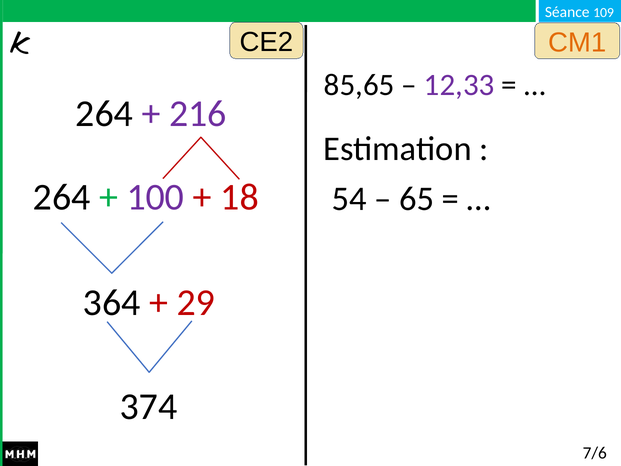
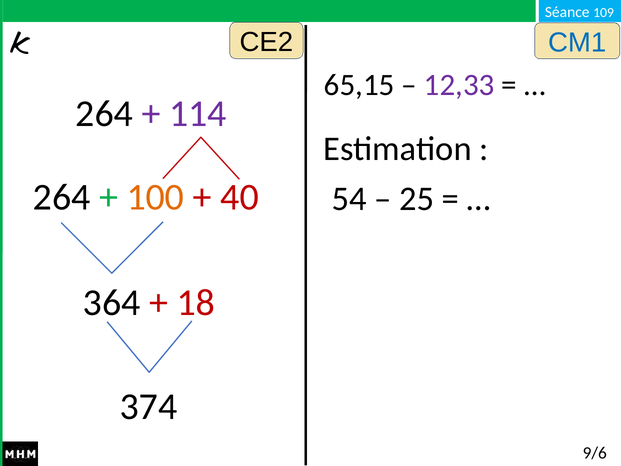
CM1 colour: orange -> blue (577, 43)
85,65: 85,65 -> 65,15 (359, 85)
216: 216 -> 114 (198, 113)
100 colour: purple -> orange (155, 197)
18: 18 -> 40 (240, 197)
65: 65 -> 25 (417, 199)
29: 29 -> 18 (196, 302)
7/6: 7/6 -> 9/6 (595, 453)
